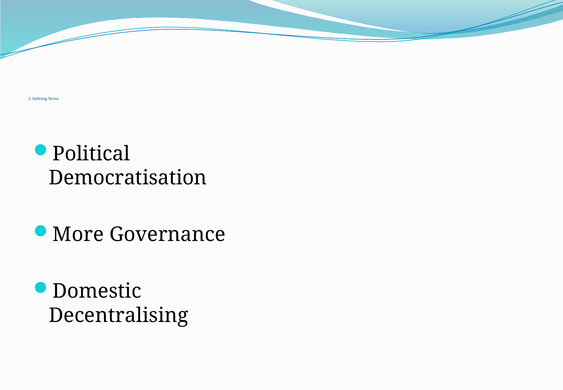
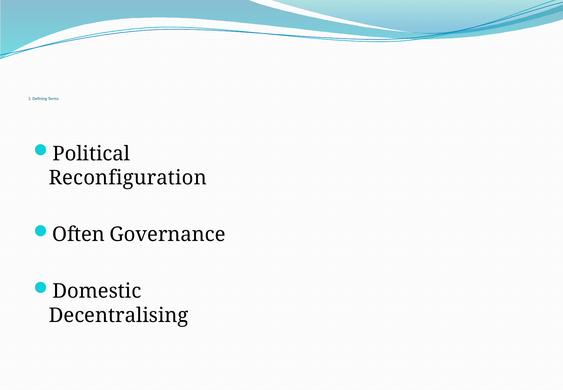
Democratisation: Democratisation -> Reconfiguration (128, 178)
More: More -> Often (79, 234)
